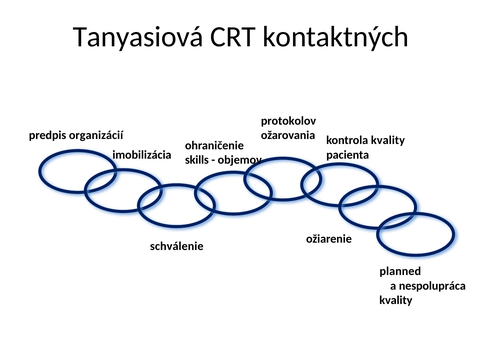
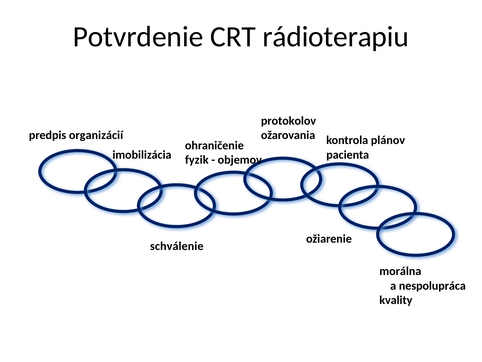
Tanyasiová: Tanyasiová -> Potvrdenie (138, 37)
kontaktných: kontaktných -> rádioterapiu (336, 37)
kontrola kvality: kvality -> plánov (388, 140)
skills: skills -> fyzik (197, 160)
planned: planned -> morálna (400, 271)
